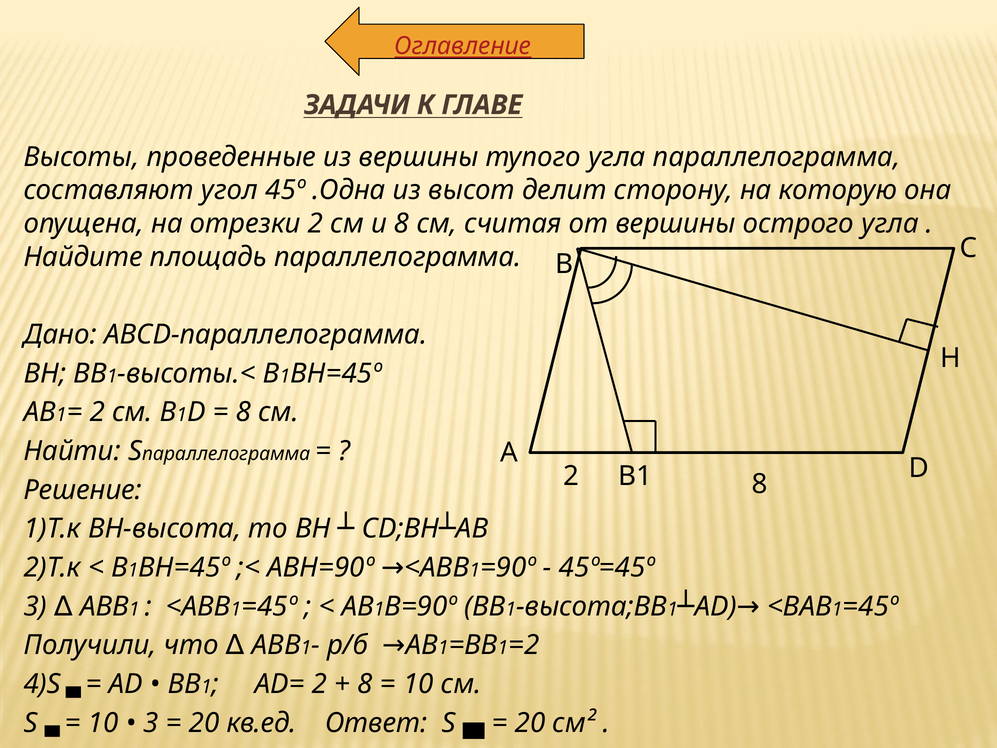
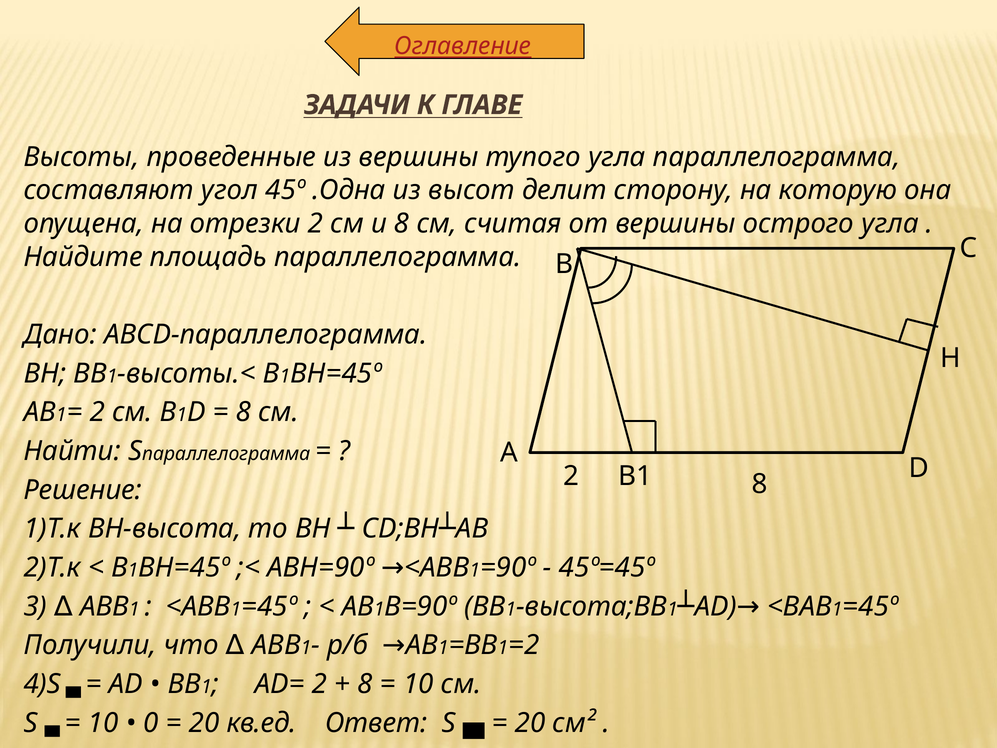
3: 3 -> 0 (151, 723)
